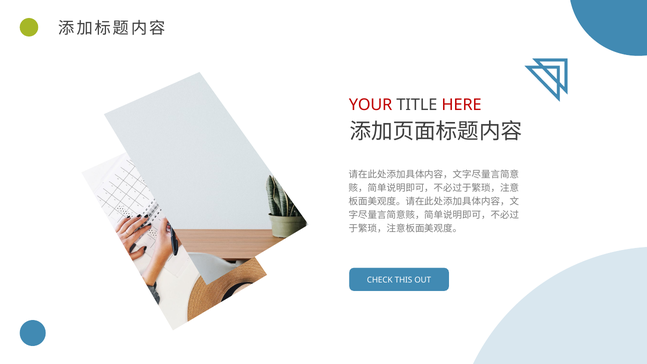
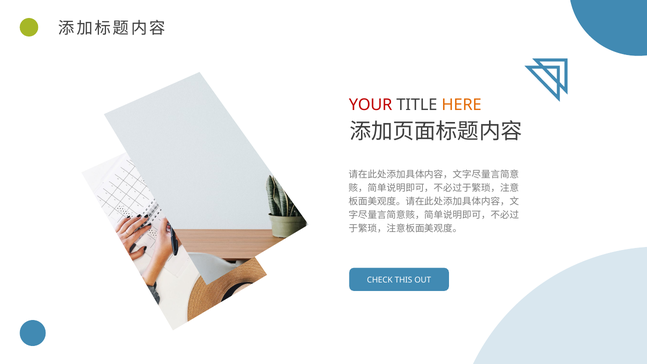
HERE colour: red -> orange (462, 105)
